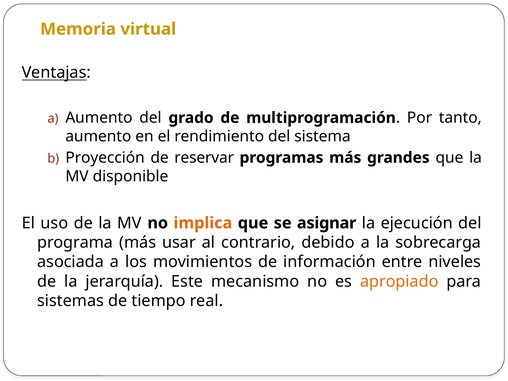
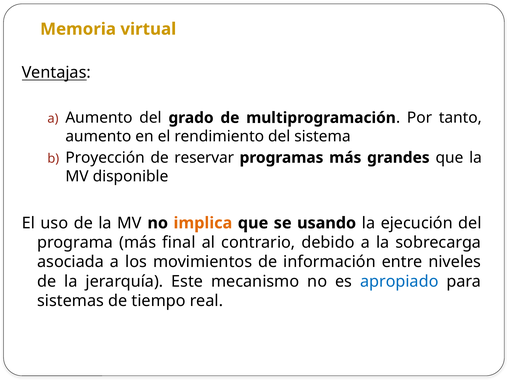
asignar: asignar -> usando (327, 223)
usar: usar -> final (179, 242)
apropiado colour: orange -> blue (399, 281)
